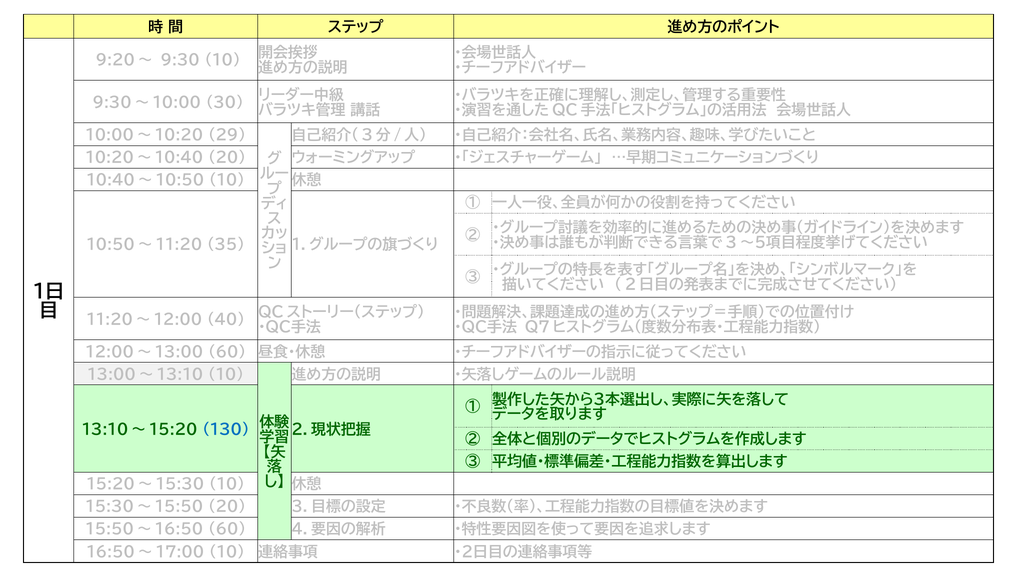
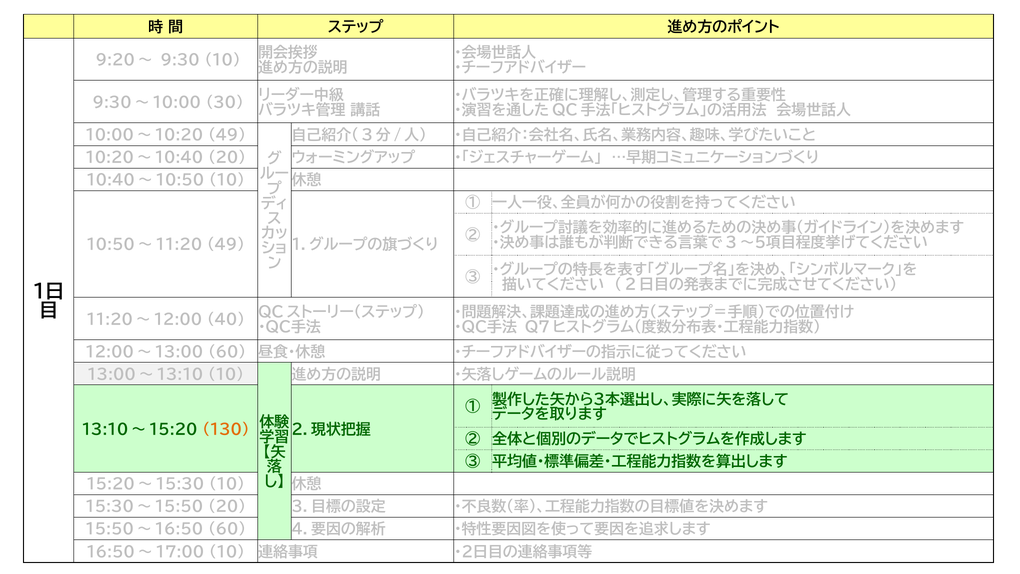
10:00～10:20 29: 29 -> 49 (227, 135)
10:50～11:20 35: 35 -> 49 (226, 245)
130 colour: blue -> orange (226, 429)
